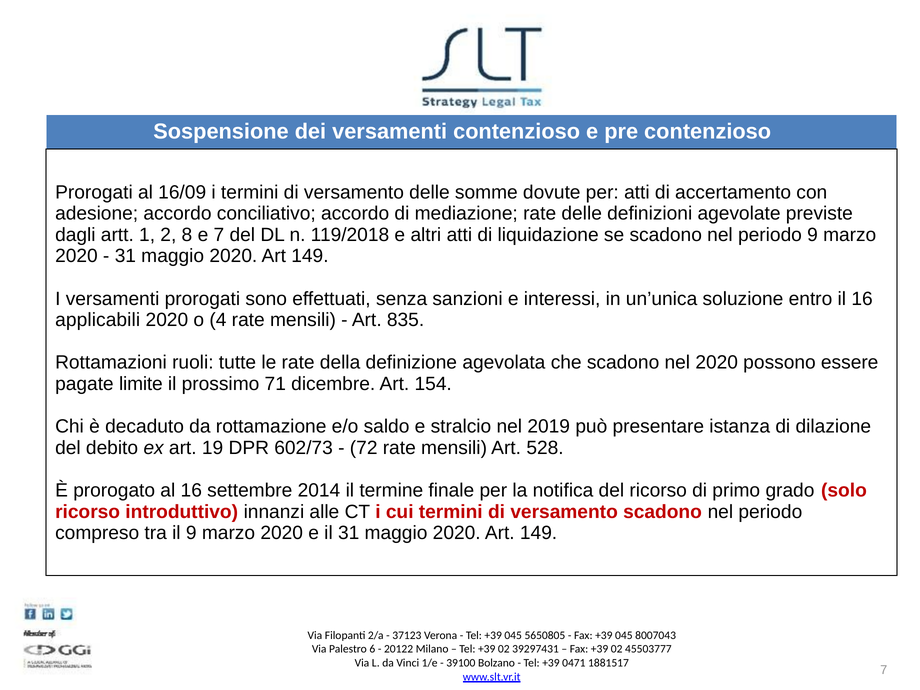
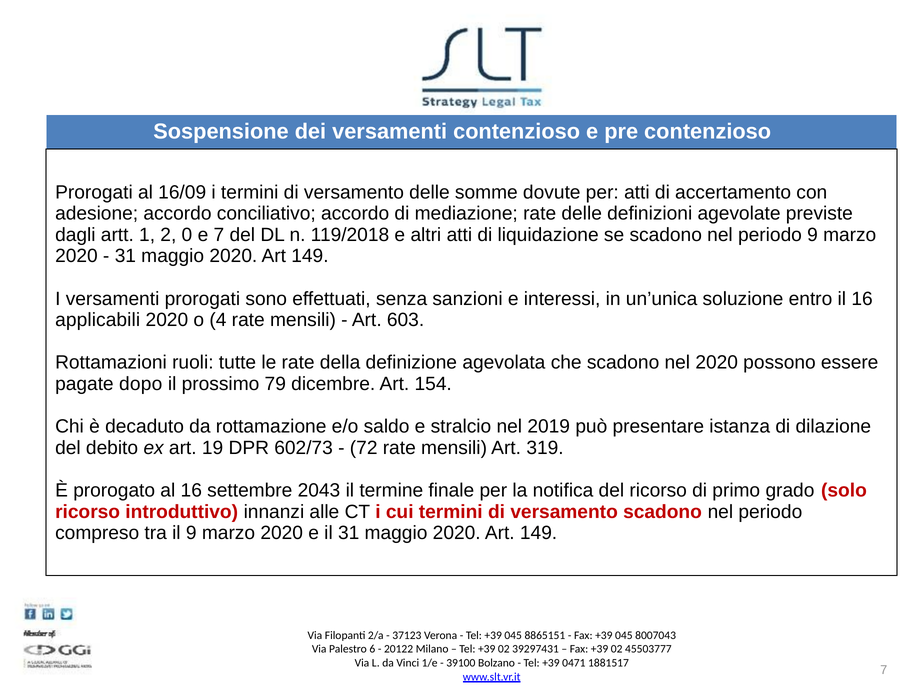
8: 8 -> 0 (187, 235)
835: 835 -> 603 (406, 320)
limite: limite -> dopo (141, 384)
71: 71 -> 79 (275, 384)
528: 528 -> 319 (545, 448)
2014: 2014 -> 2043 (319, 490)
5650805: 5650805 -> 8865151 (545, 635)
